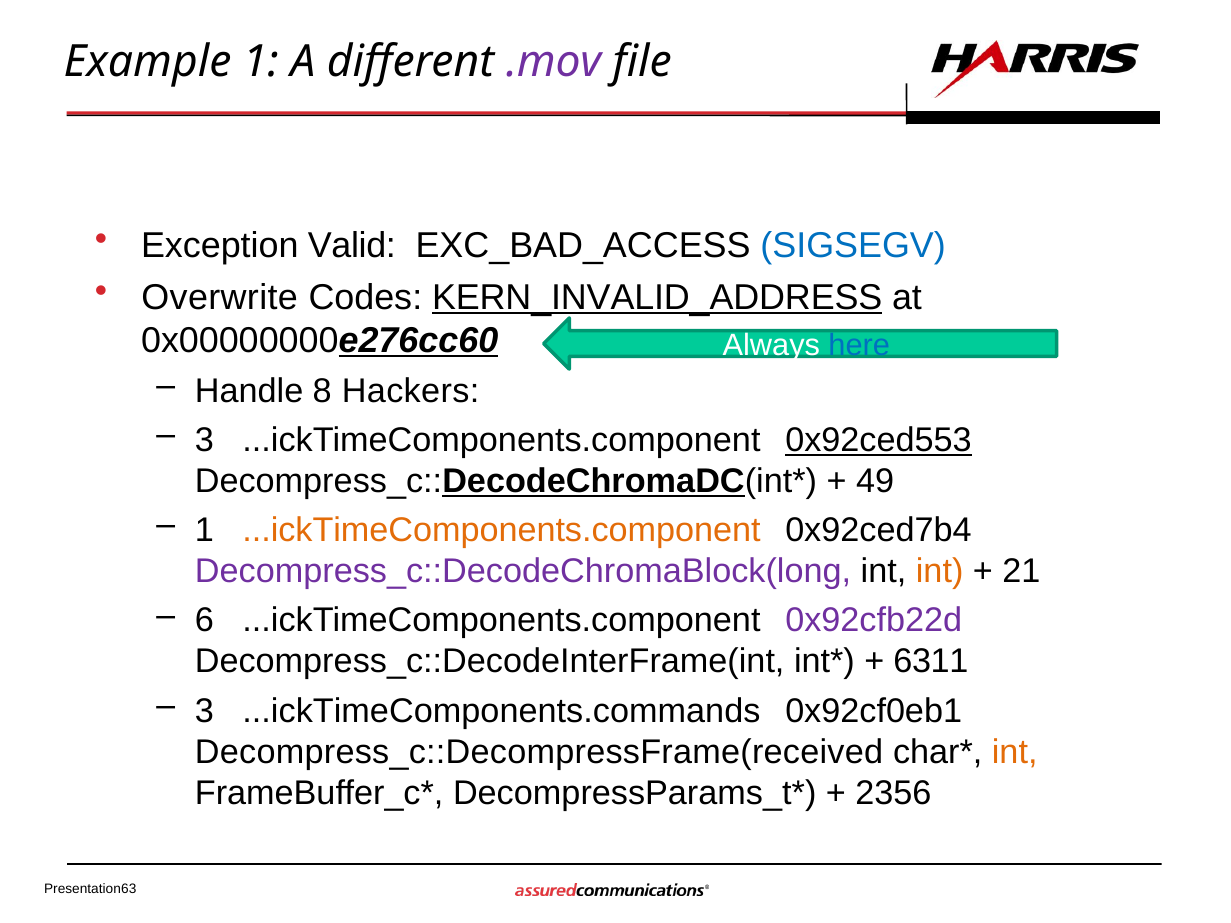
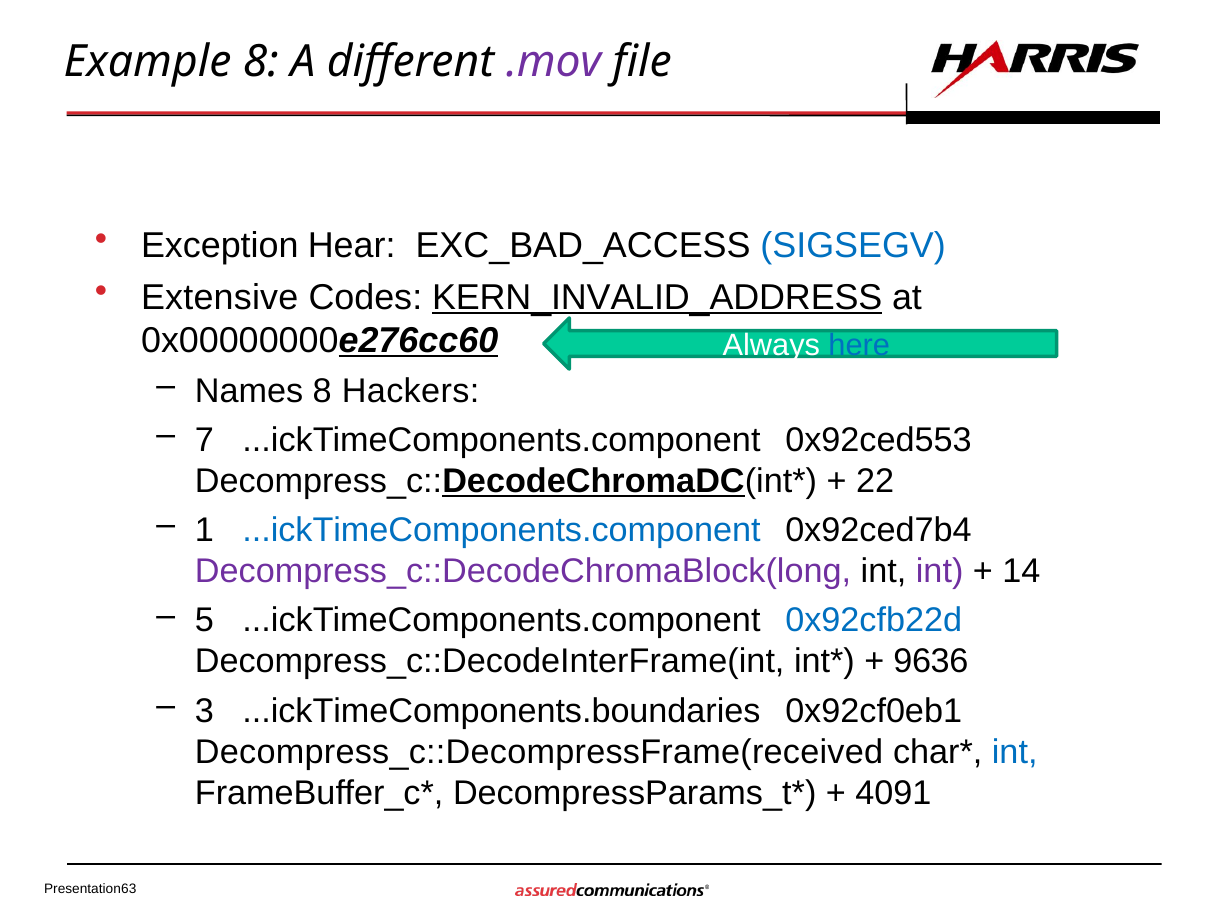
Example 1: 1 -> 8 (261, 62)
Valid: Valid -> Hear (352, 246)
Overwrite: Overwrite -> Extensive (220, 298)
Handle: Handle -> Names (249, 391)
3: 3 -> 7 (204, 440)
0x92ced553 underline: present -> none (879, 440)
49: 49 -> 22 (875, 481)
...ickTimeComponents.component colour: orange -> blue (501, 530)
int colour: orange -> purple (940, 571)
21: 21 -> 14 (1021, 571)
6: 6 -> 5 (204, 621)
0x92cfb22d colour: purple -> blue (874, 621)
6311: 6311 -> 9636 (931, 662)
...ickTimeComponents.commands: ...ickTimeComponents.commands -> ...ickTimeComponents.boundaries (501, 711)
int colour: orange -> blue (1015, 752)
2356: 2356 -> 4091 (893, 793)
